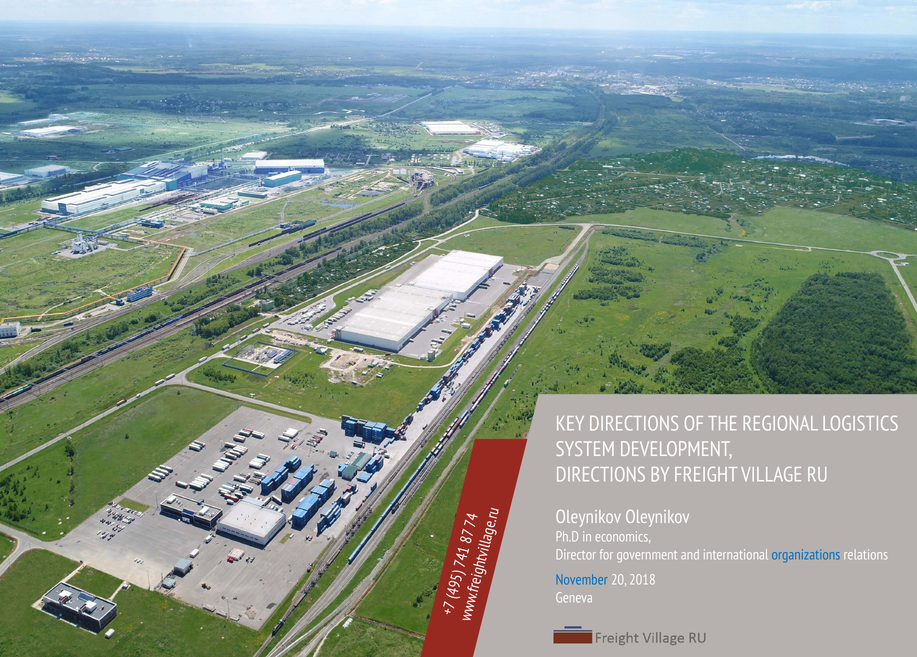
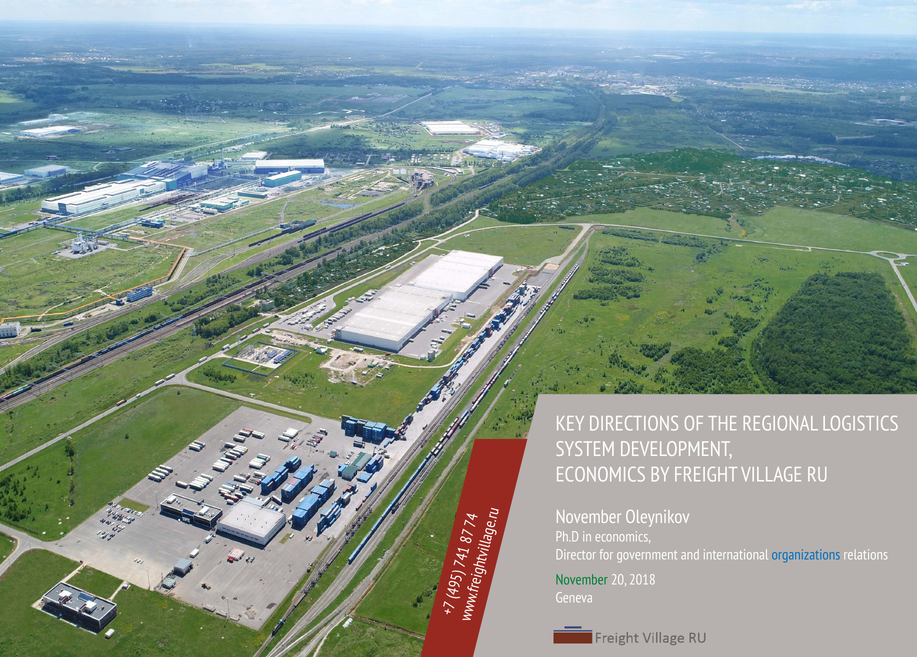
DIRECTIONS: DIRECTIONS -> ECONOMICS (601, 475)
Oleynikov: Oleynikov -> November (589, 517)
November colour: blue -> green (582, 580)
